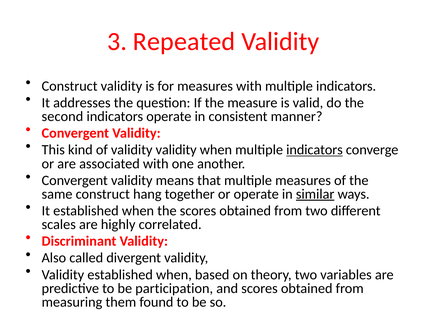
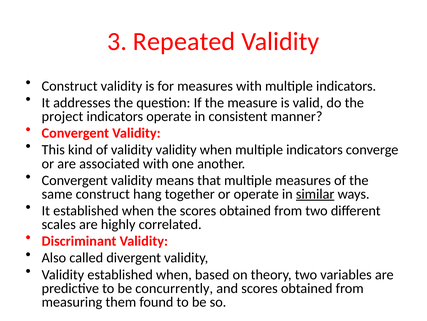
second: second -> project (62, 116)
indicators underline: present -> none (315, 150)
participation: participation -> concurrently (174, 288)
